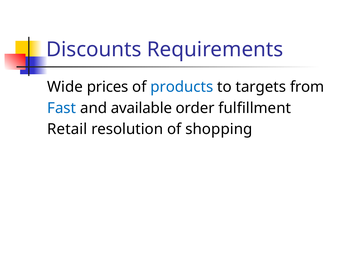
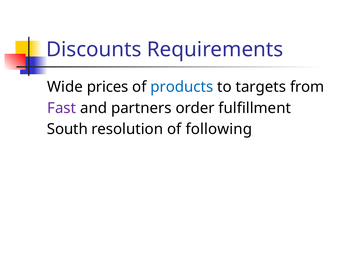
Fast colour: blue -> purple (62, 108)
available: available -> partners (141, 108)
Retail: Retail -> South (67, 129)
shopping: shopping -> following (219, 129)
